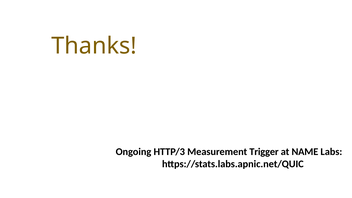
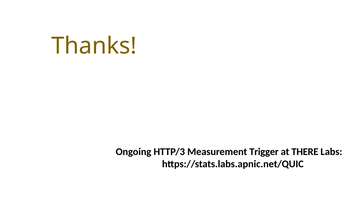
NAME: NAME -> THERE (305, 152)
